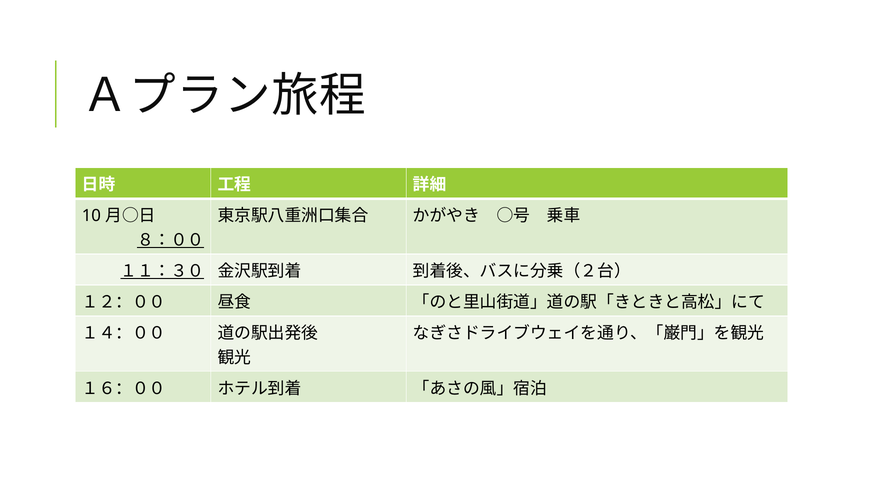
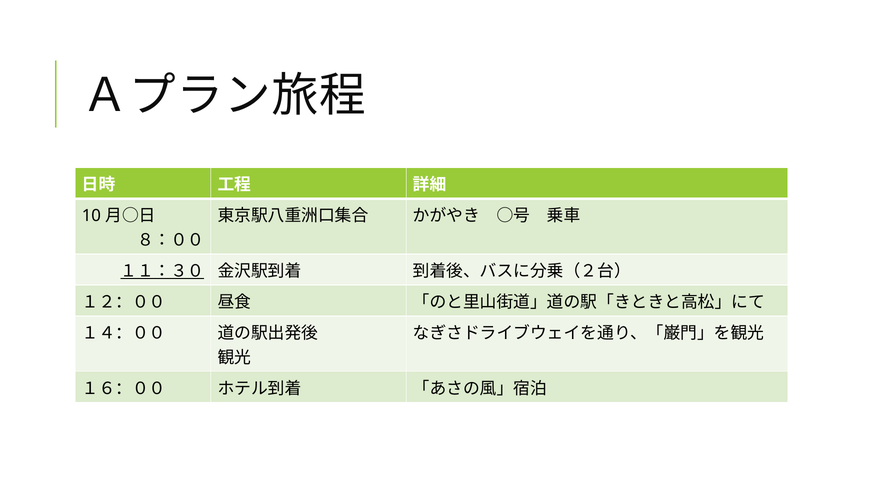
８：００ underline: present -> none (171, 240)
